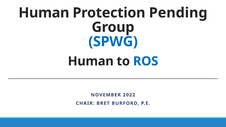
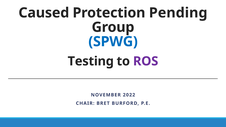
Human: Human -> Caused (44, 13)
Human: Human -> Testing (91, 61)
ROS colour: blue -> purple (146, 61)
